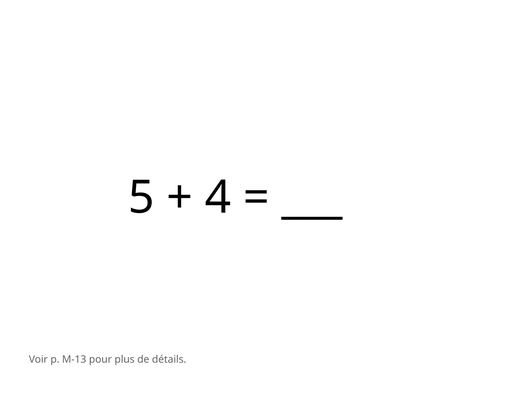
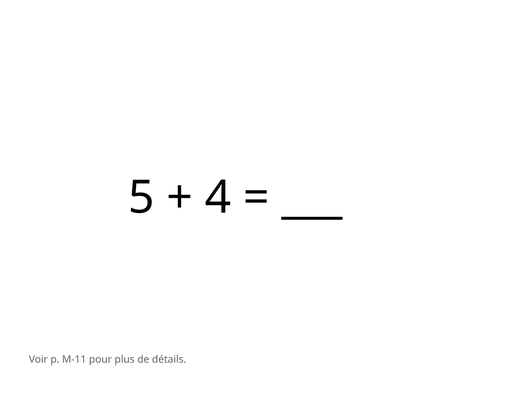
M-13: M-13 -> M-11 (74, 359)
